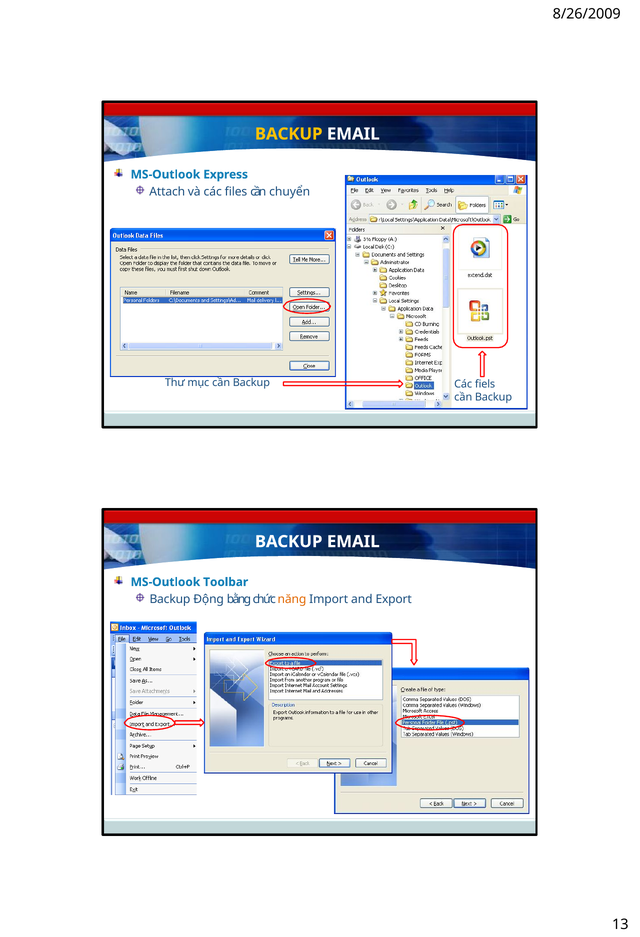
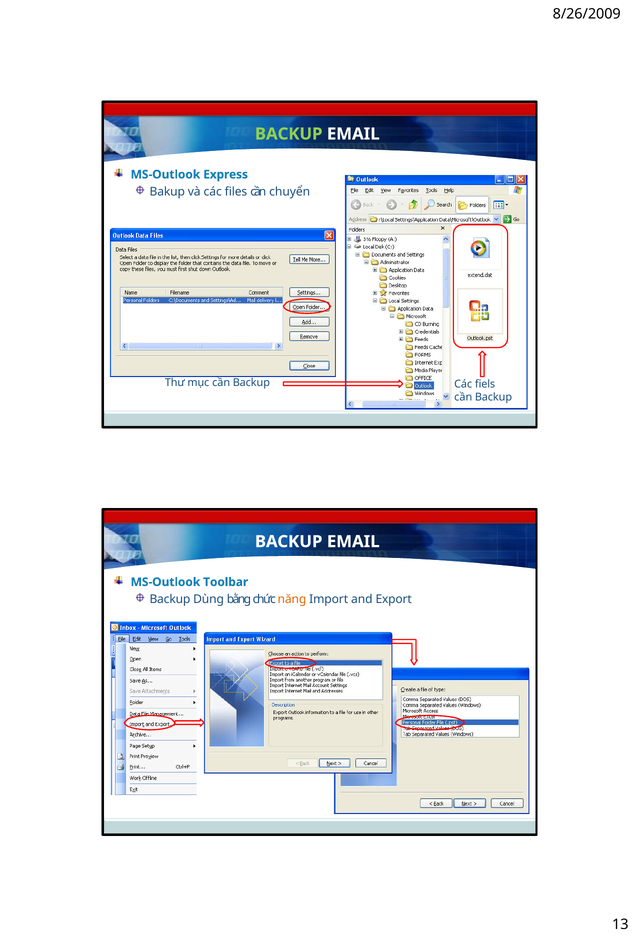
BACKUP colour: yellow -> light green (289, 134)
Attach: Attach -> Bakup (167, 192)
Động: Động -> Dùng (209, 599)
